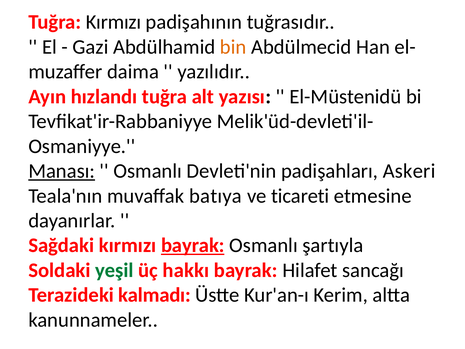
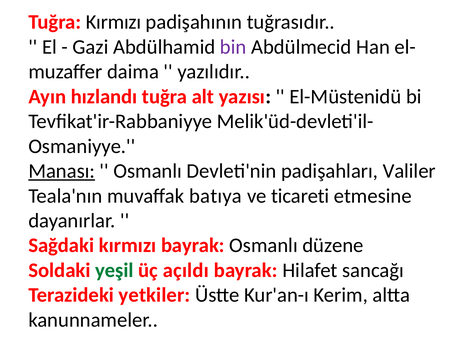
bin colour: orange -> purple (233, 47)
Askeri: Askeri -> Valiler (409, 171)
bayrak underline: present -> none (193, 245)
şartıyla: şartıyla -> düzene (333, 245)
hakkı: hakkı -> açıldı (186, 270)
kalmadı: kalmadı -> yetkiler (154, 295)
